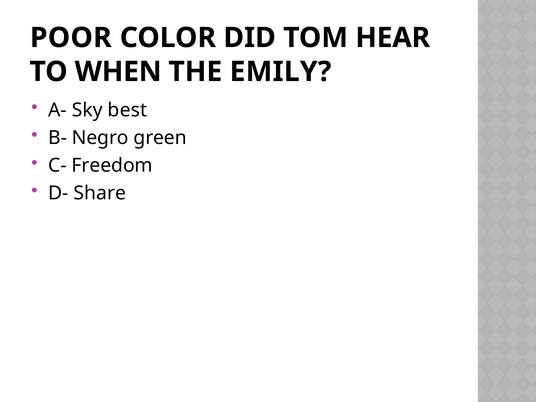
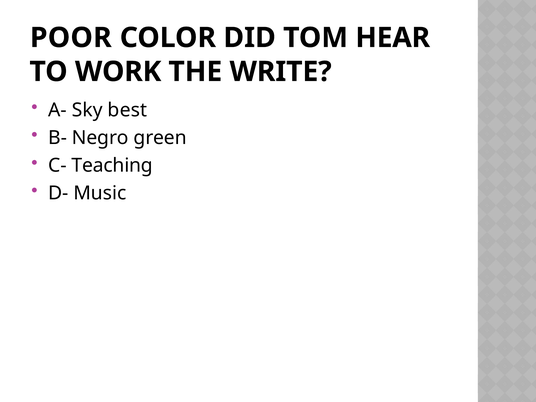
WHEN: WHEN -> WORK (118, 72)
EMILY: EMILY -> WRITE (281, 72)
Freedom: Freedom -> Teaching (112, 165)
Share: Share -> Music (100, 193)
